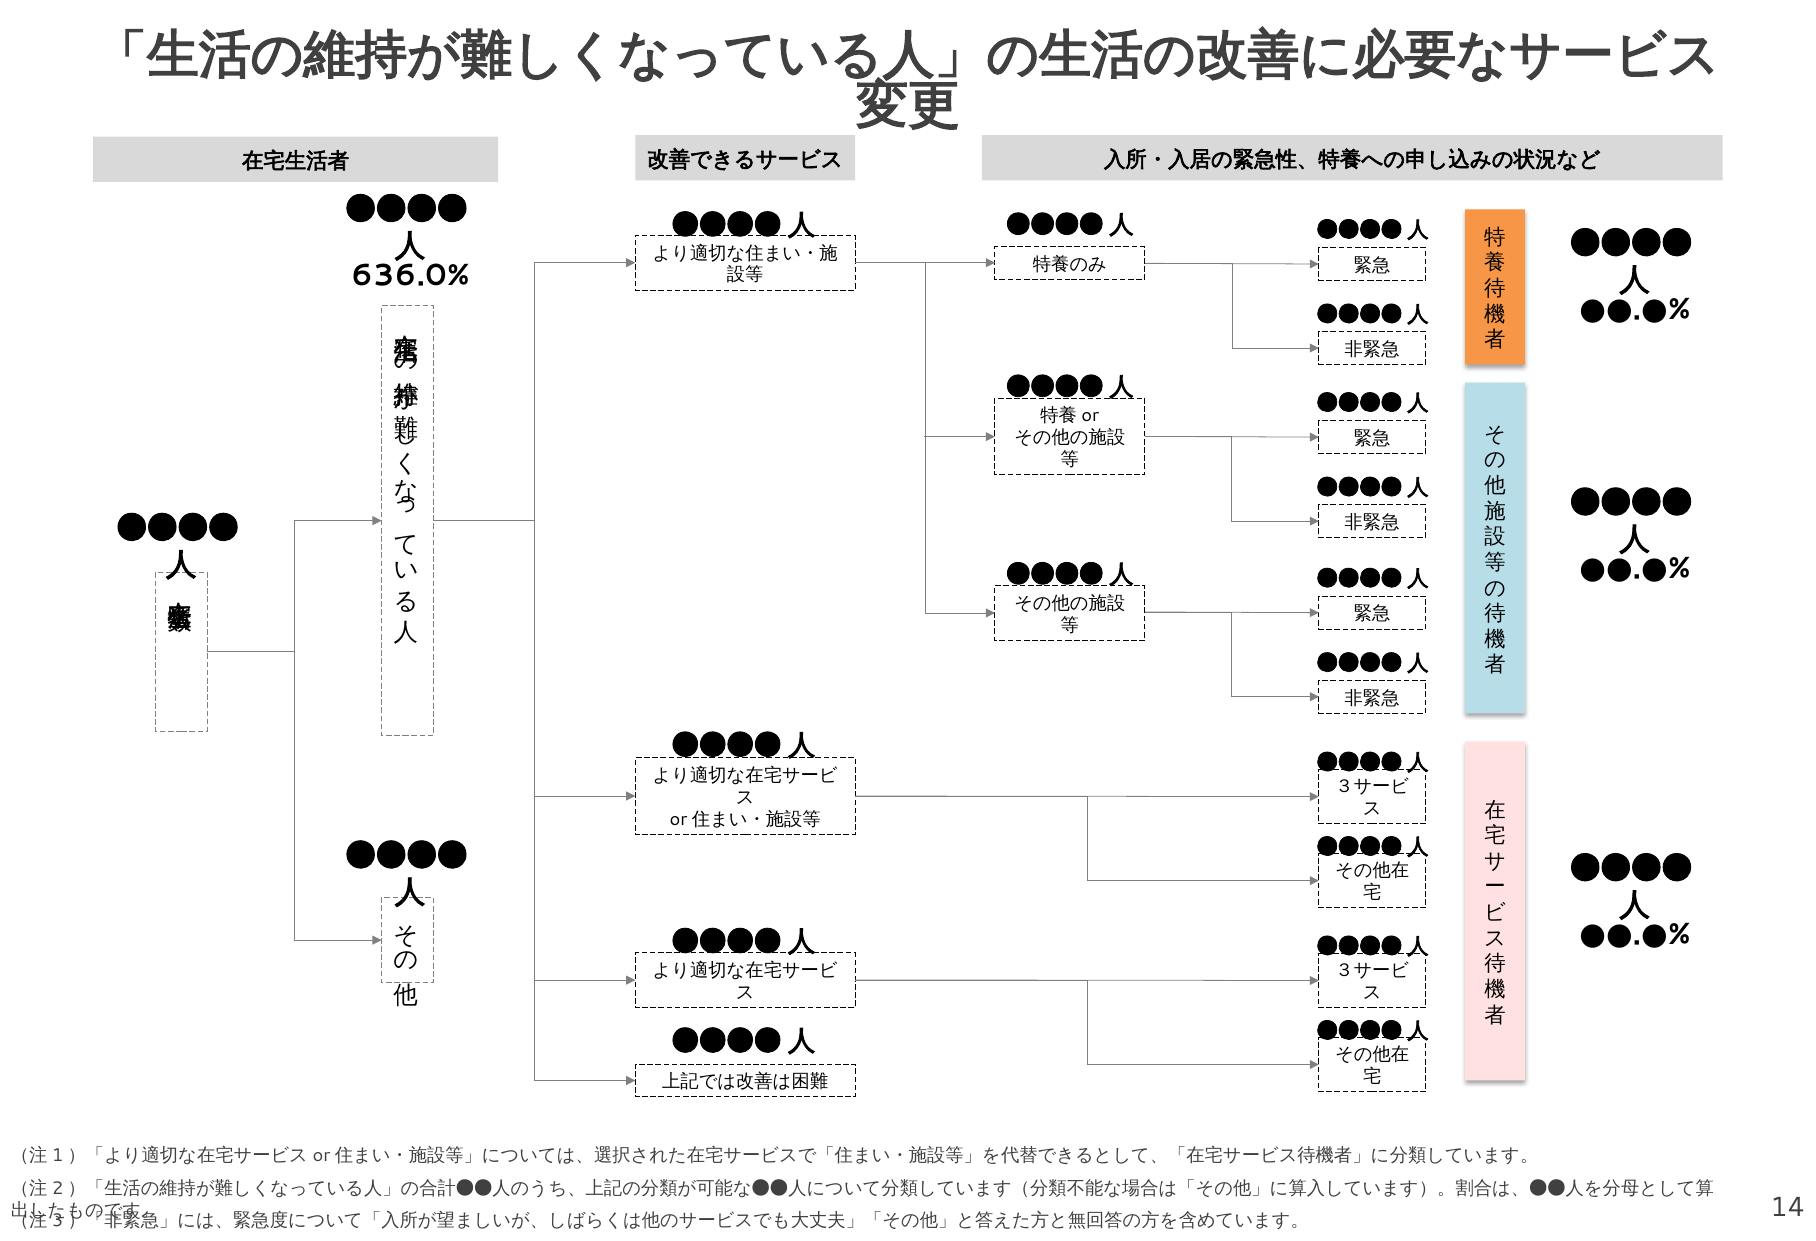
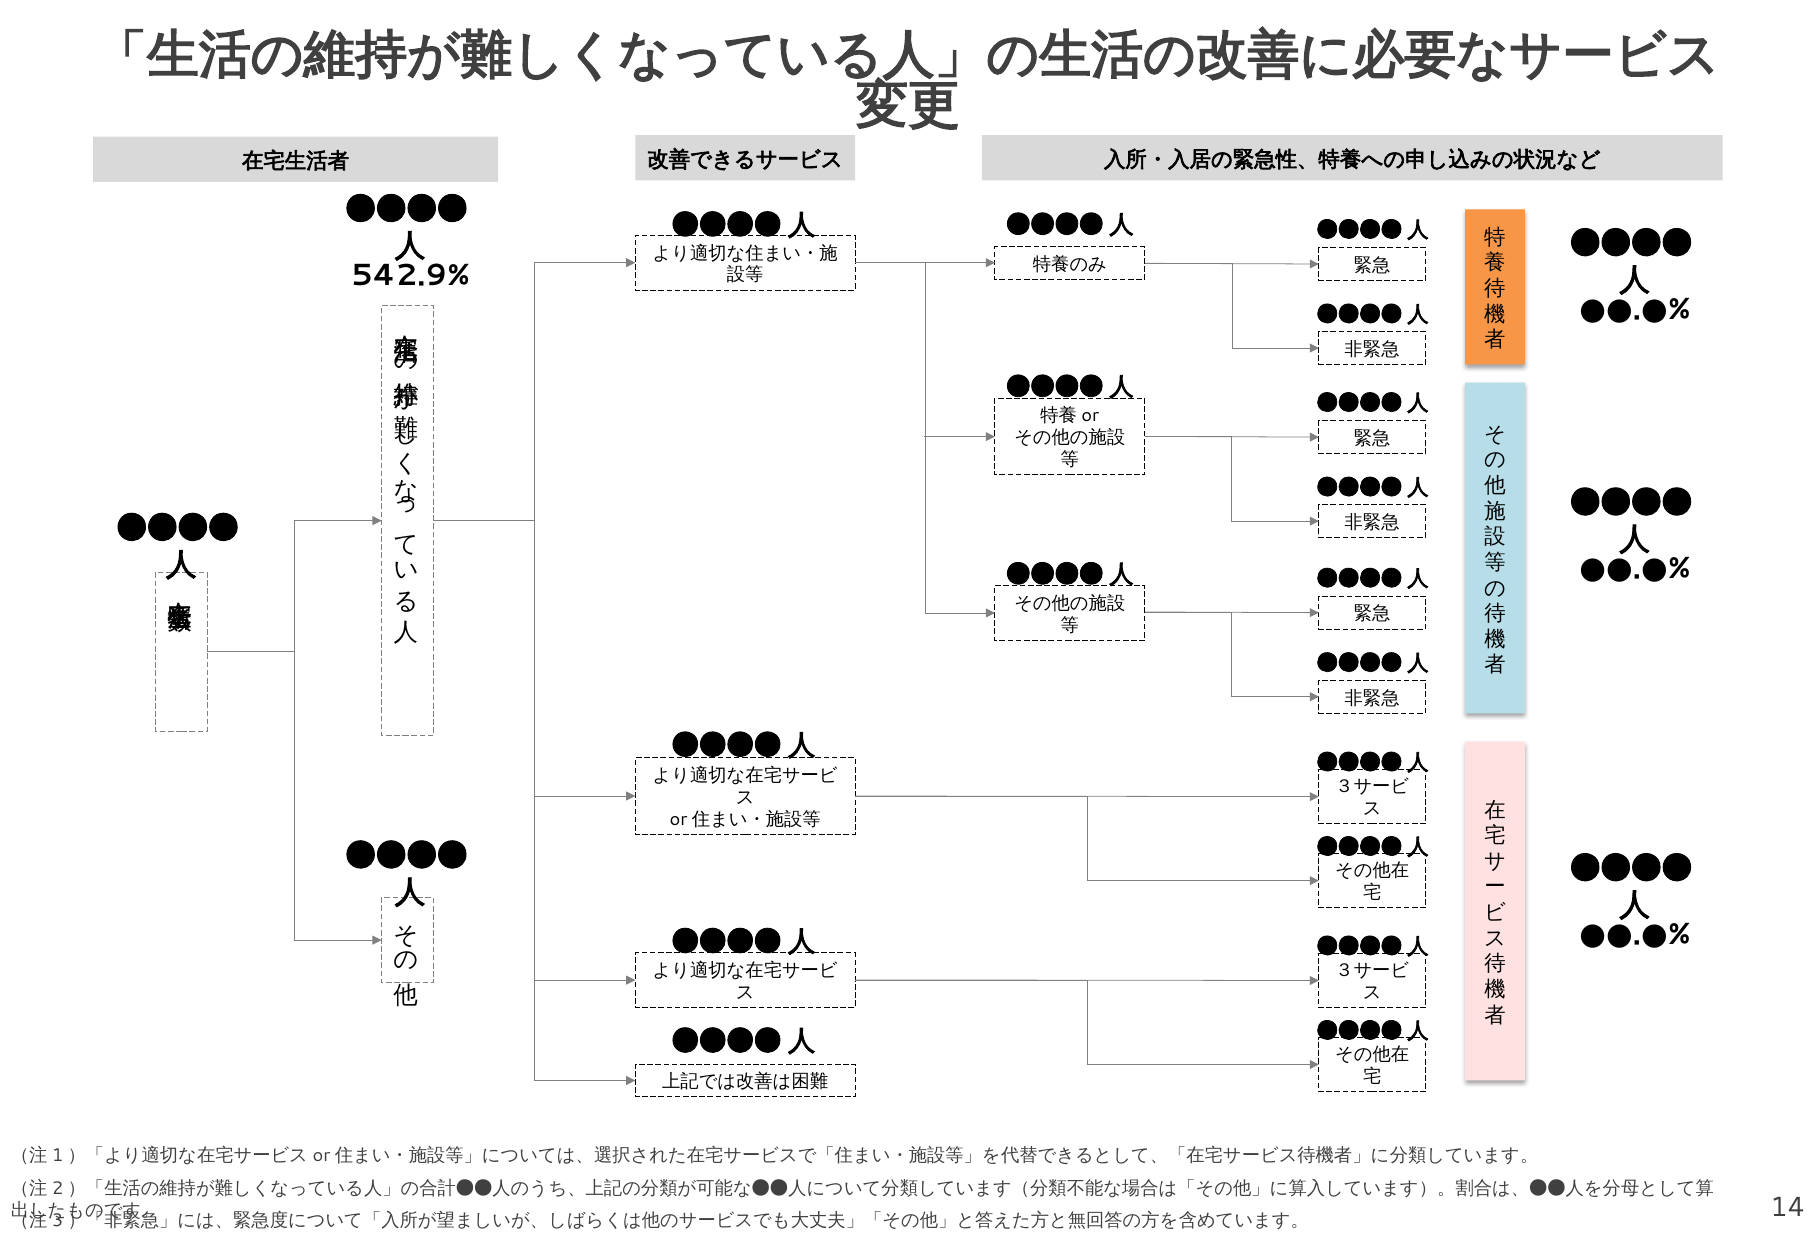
636.0%: 636.0% -> 542.9% (410, 275)
